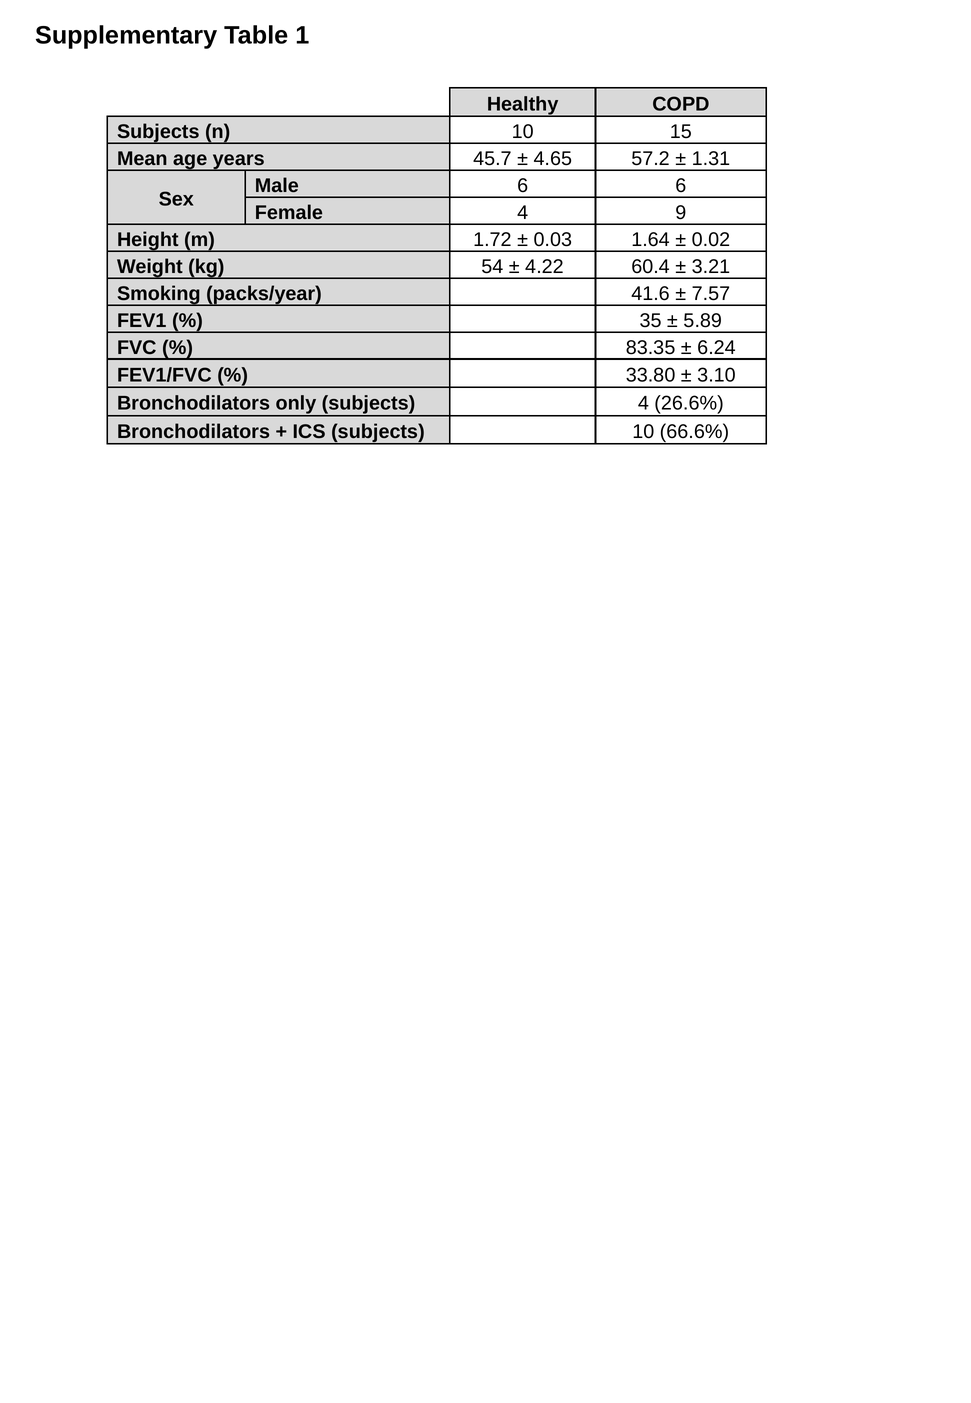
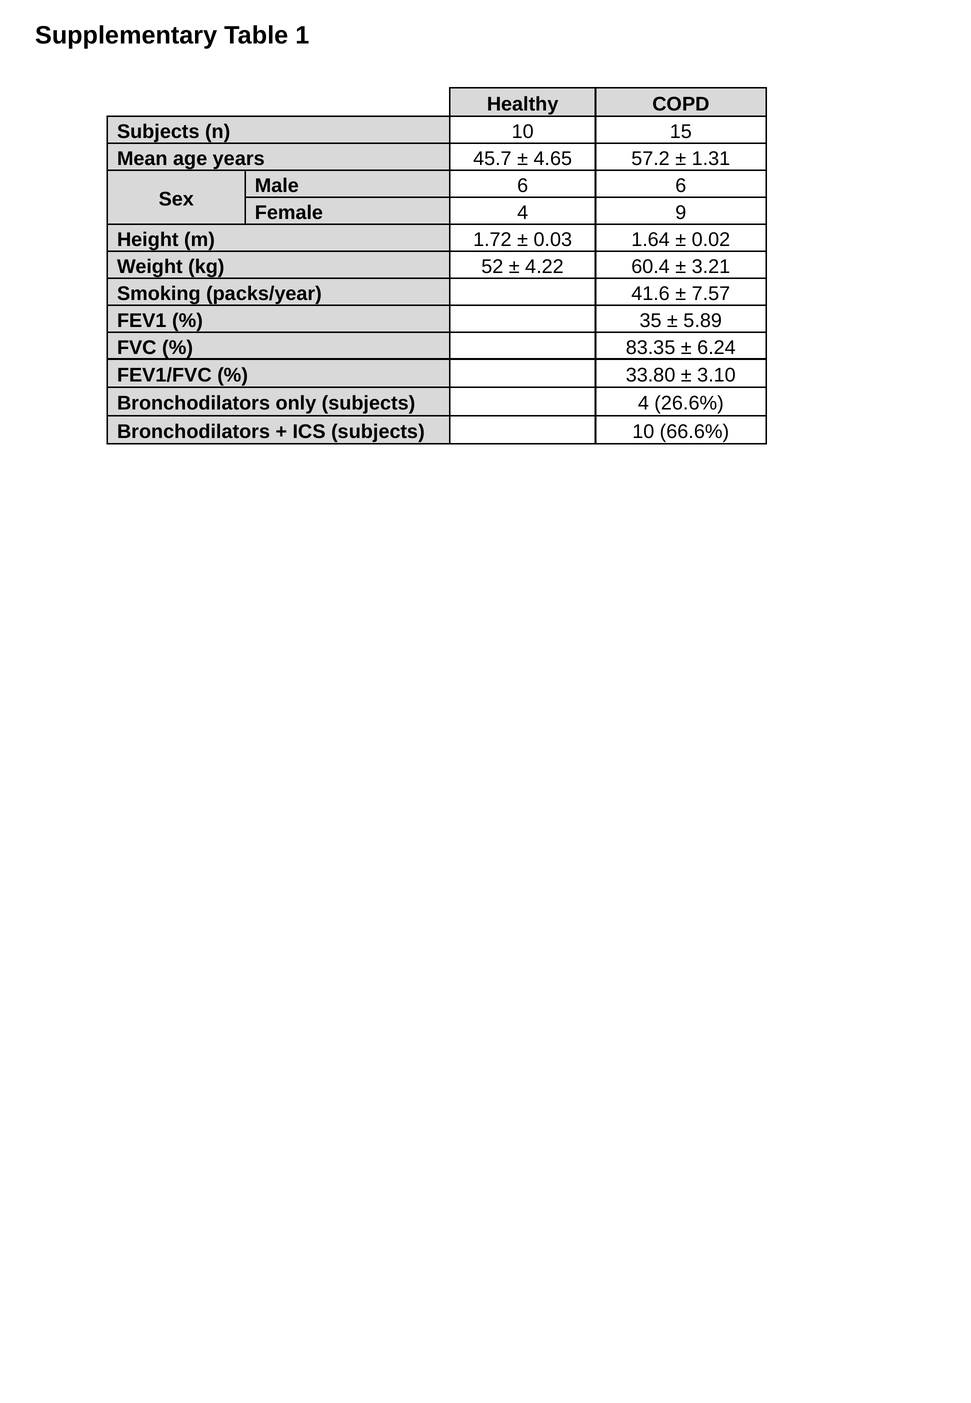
54: 54 -> 52 (492, 266)
